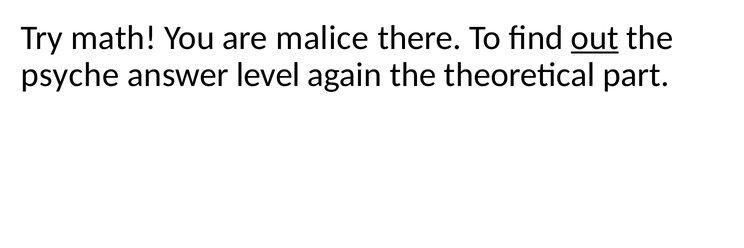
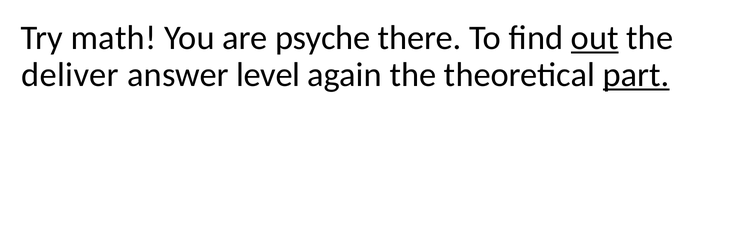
malice: malice -> psyche (323, 38)
psyche: psyche -> deliver (70, 75)
part underline: none -> present (636, 75)
